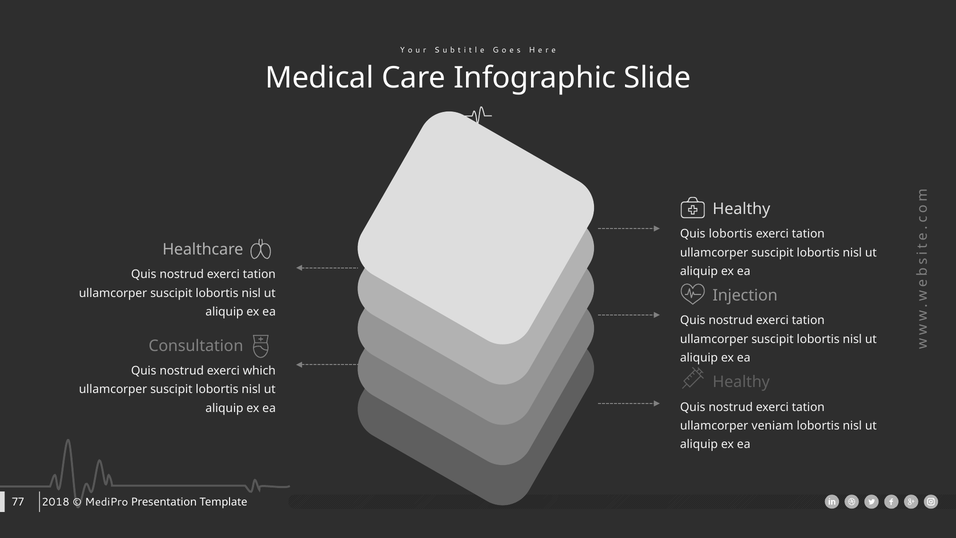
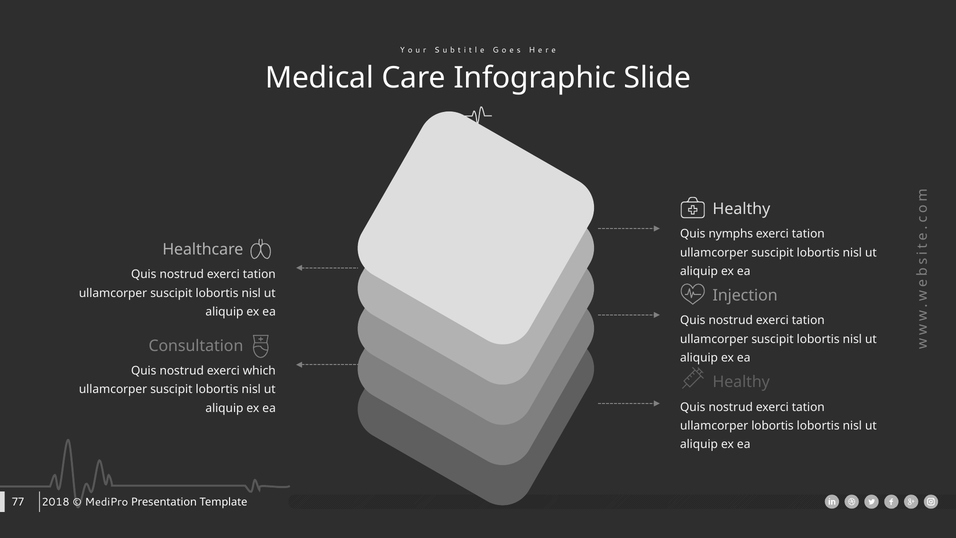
Quis lobortis: lobortis -> nymphs (731, 234)
ullamcorper veniam: veniam -> lobortis (773, 426)
